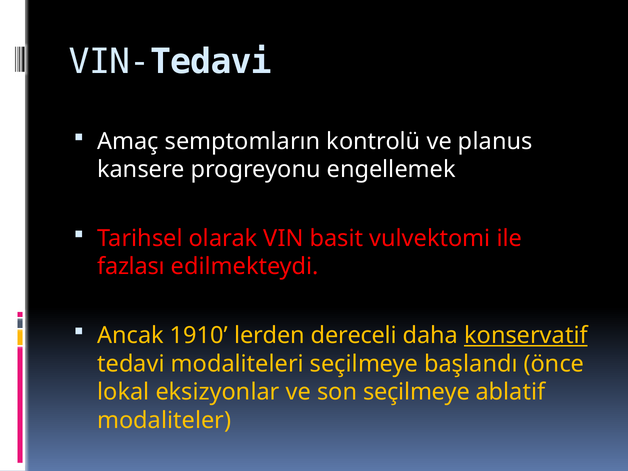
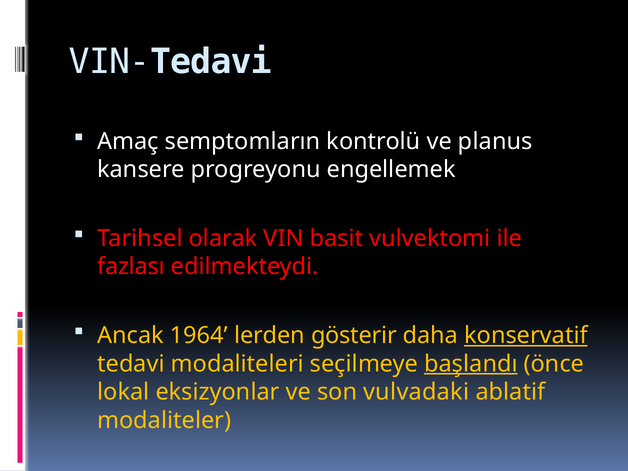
1910: 1910 -> 1964 (199, 335)
dereceli: dereceli -> gösterir (354, 335)
başlandı underline: none -> present (471, 364)
son seçilmeye: seçilmeye -> vulvadaki (416, 392)
